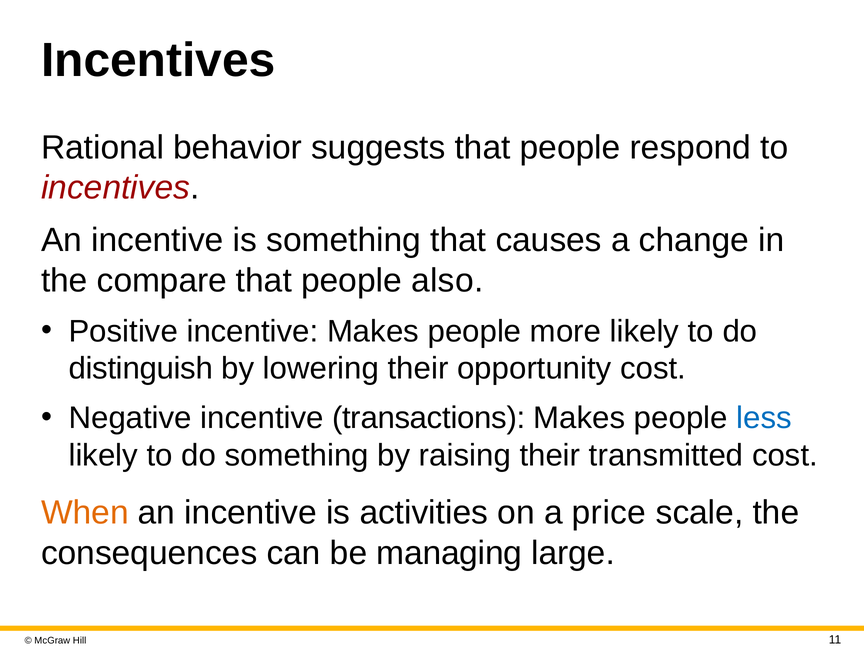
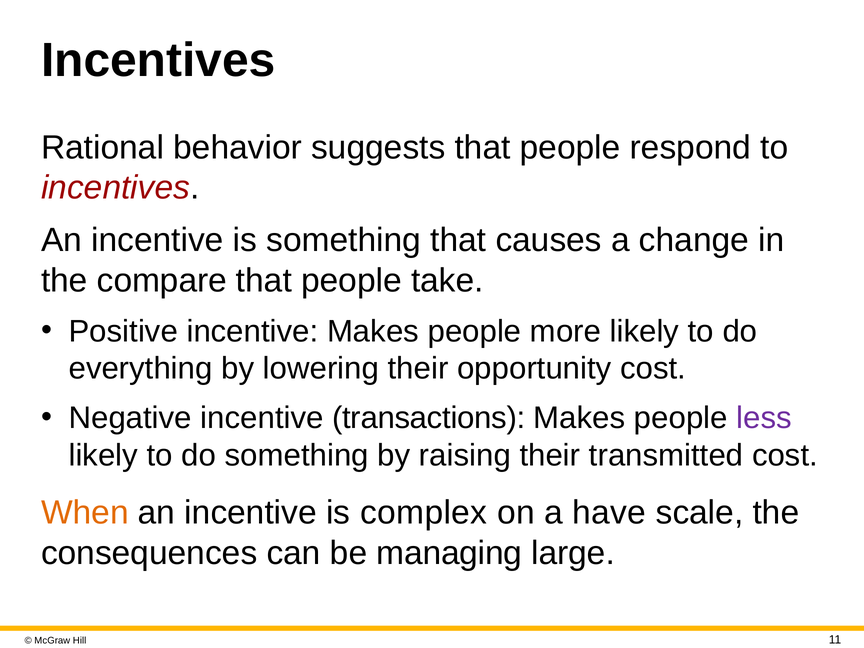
also: also -> take (447, 280)
distinguish: distinguish -> everything (141, 369)
less colour: blue -> purple (764, 418)
activities: activities -> complex (424, 513)
price: price -> have (609, 513)
